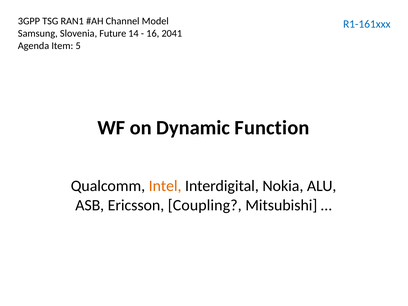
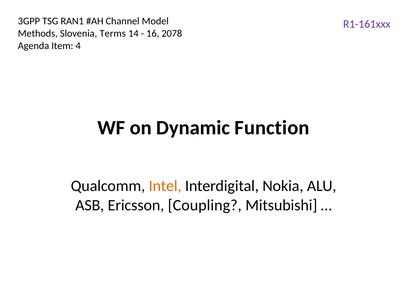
R1-161xxx colour: blue -> purple (367, 24)
Samsung: Samsung -> Methods (38, 33)
Future: Future -> Terms (113, 33)
2041: 2041 -> 2078 (172, 33)
5: 5 -> 4 (78, 46)
